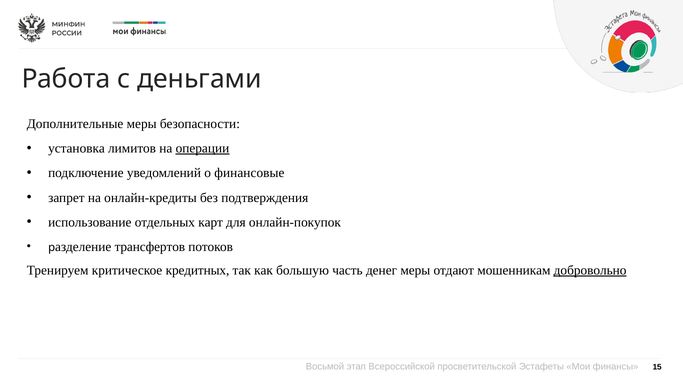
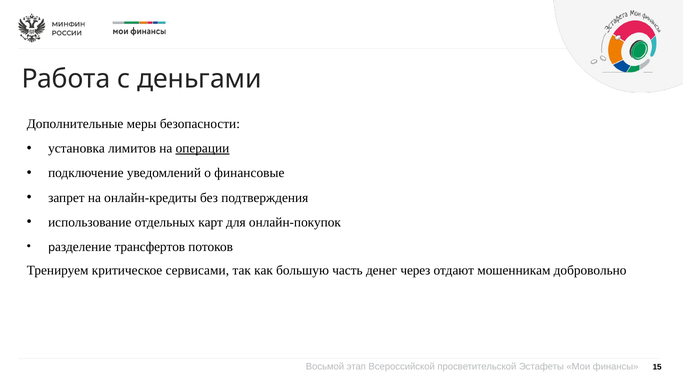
кредитных: кредитных -> сервисами (197, 271)
денег меры: меры -> через (415, 271)
добровольно underline: present -> none (590, 271)
